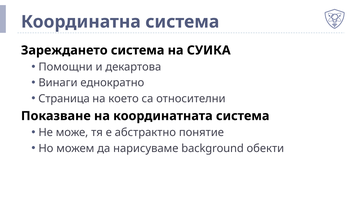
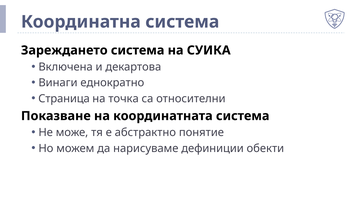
Помощни: Помощни -> Включена (66, 67)
което: което -> точка (124, 99)
background: background -> дефиниции (213, 148)
